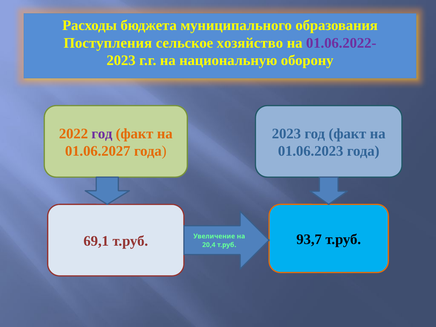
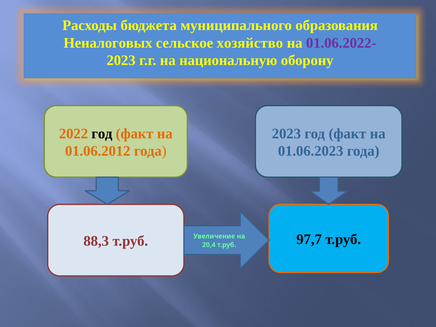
Поступления: Поступления -> Неналоговых (108, 43)
год colour: purple -> black (102, 134)
01.06.2027: 01.06.2027 -> 01.06.2012 (98, 151)
69,1: 69,1 -> 88,3 (96, 241)
93,7: 93,7 -> 97,7 (309, 239)
